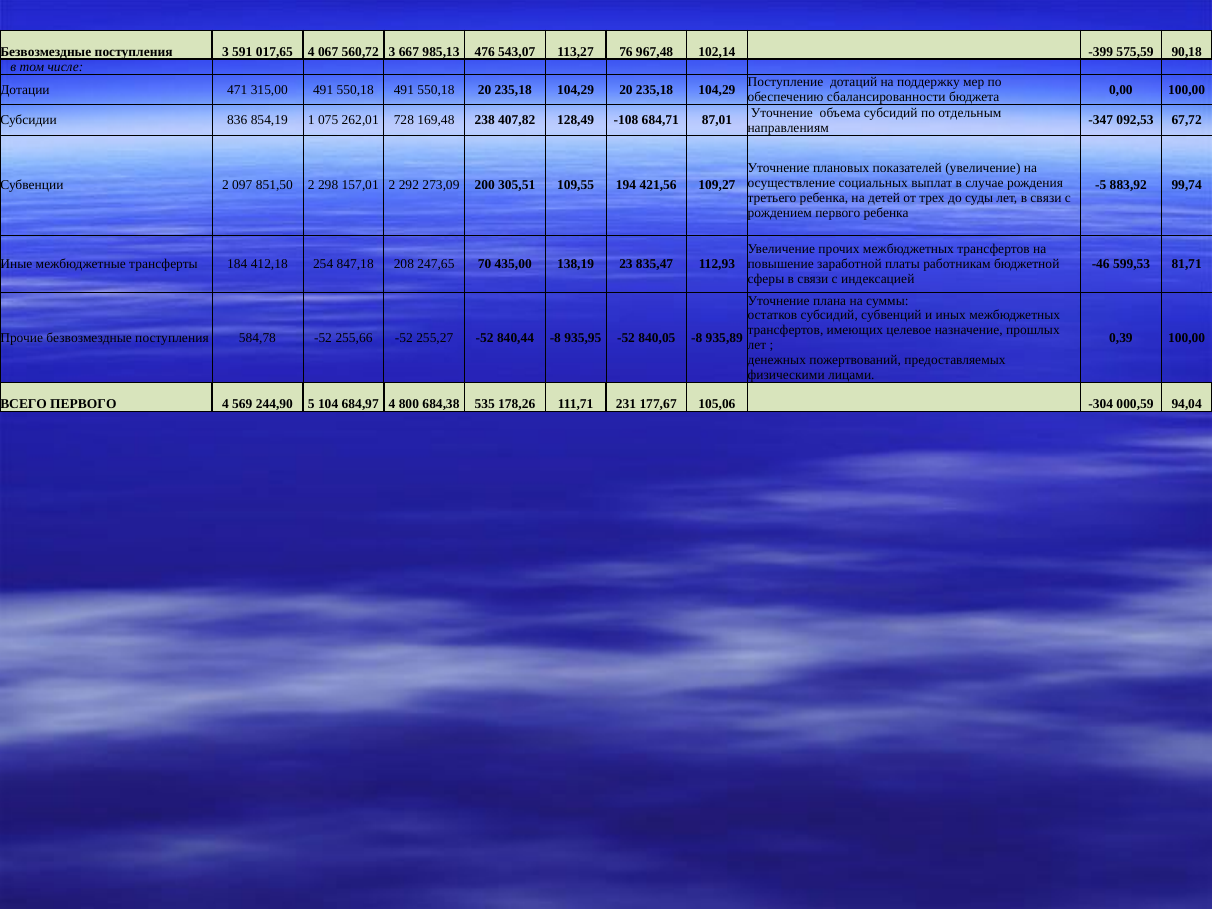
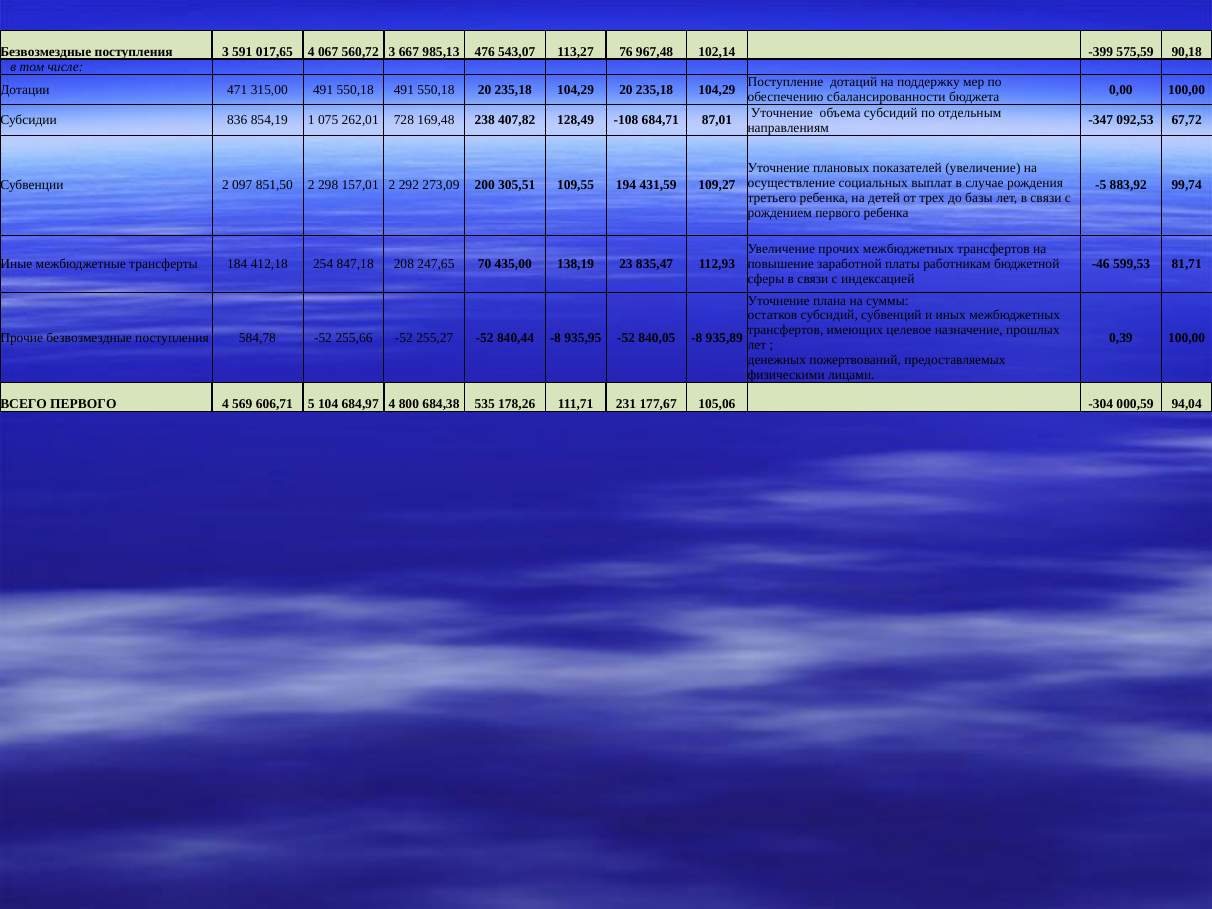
421,56: 421,56 -> 431,59 (658, 185)
суды: суды -> базы (979, 198)
244,90: 244,90 -> 606,71 (274, 404)
